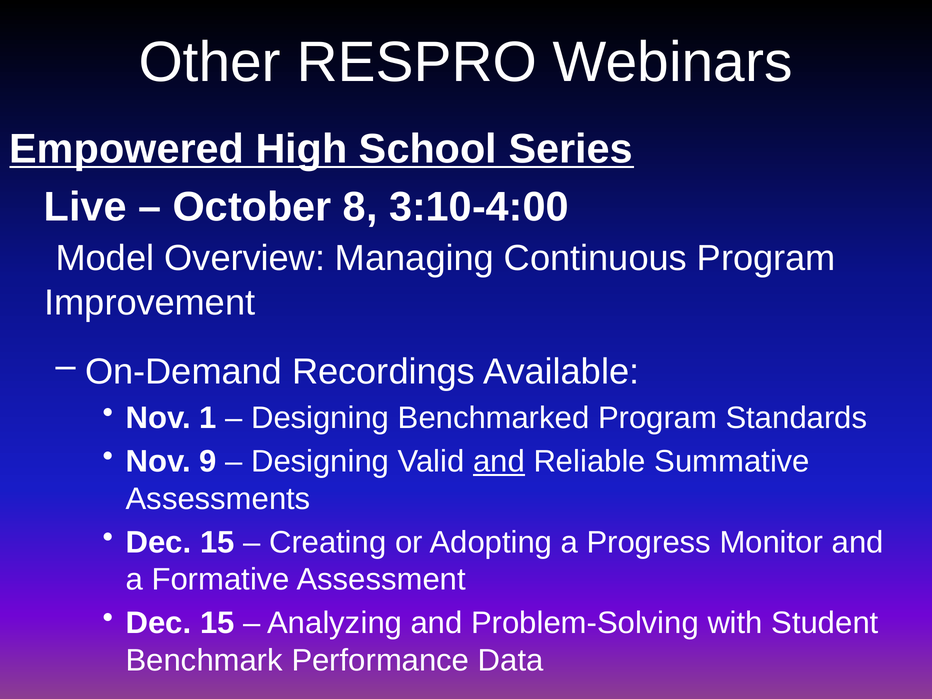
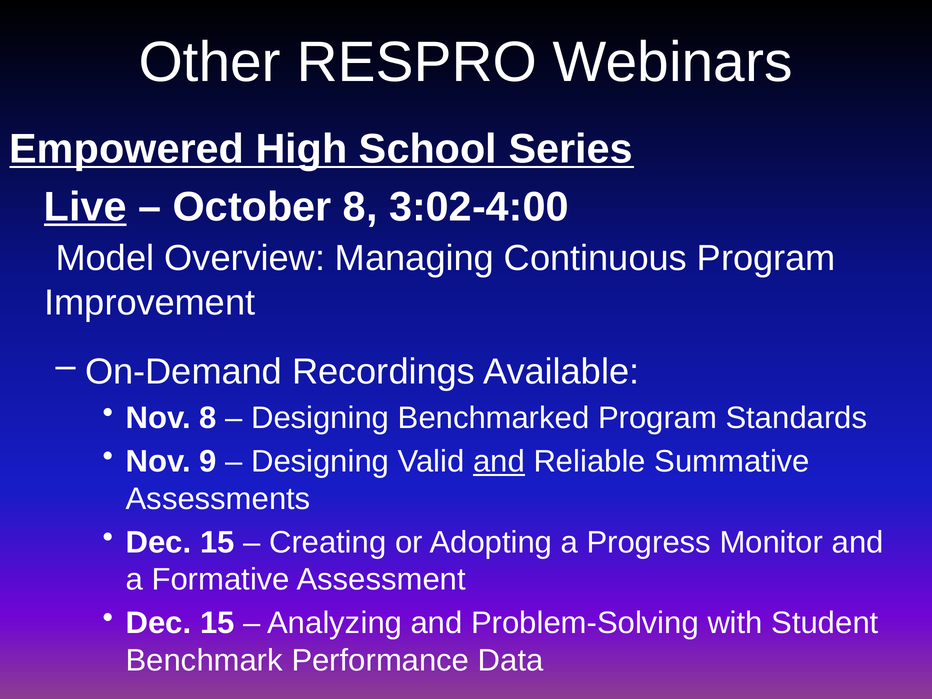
Live underline: none -> present (85, 207)
3:10-4:00: 3:10-4:00 -> 3:02-4:00 (479, 207)
Nov 1: 1 -> 8 (208, 418)
